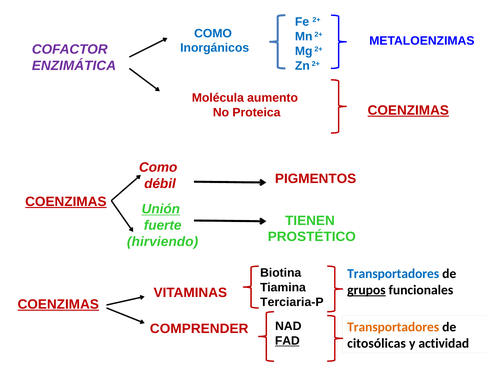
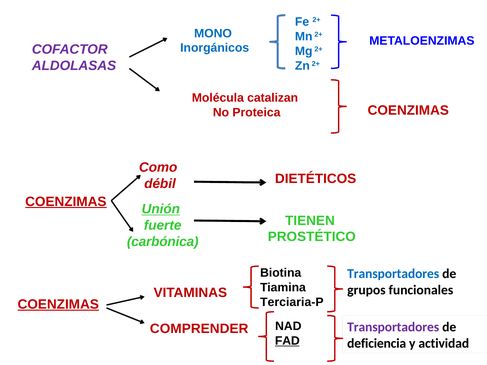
COMO: COMO -> MONO (213, 33)
ENZIMÁTICA: ENZIMÁTICA -> ALDOLASAS (74, 66)
aumento: aumento -> catalizan (273, 98)
COENZIMAS underline: present -> none (408, 110)
PIGMENTOS: PIGMENTOS -> DIETÉTICOS (316, 179)
hirviendo: hirviendo -> carbónica (163, 242)
grupos underline: present -> none (366, 290)
Transportadores colour: orange -> purple (393, 327)
citosólicas: citosólicas -> deficiencia (377, 343)
